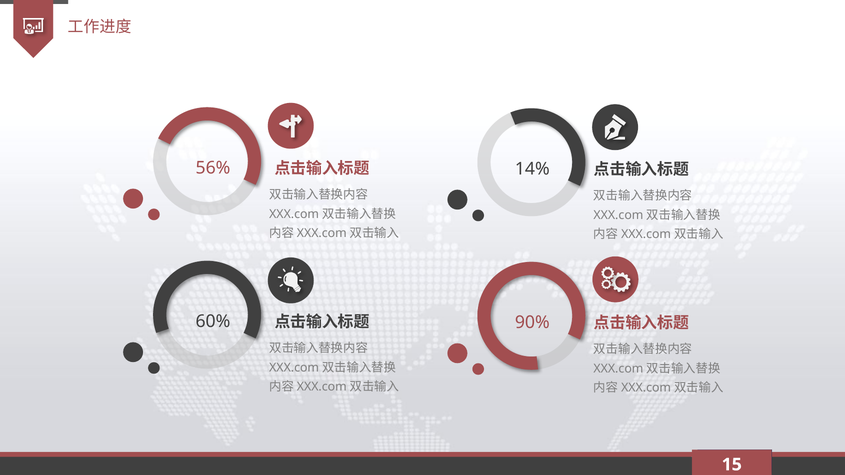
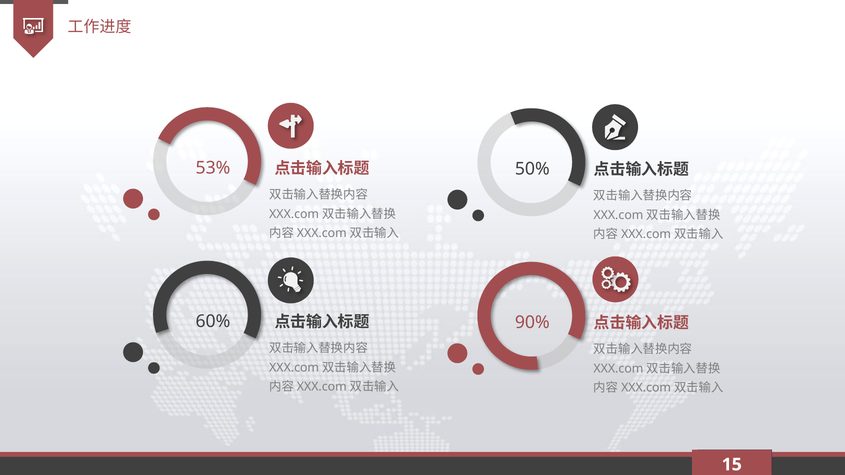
56%: 56% -> 53% (213, 168)
14%: 14% -> 50% (532, 169)
